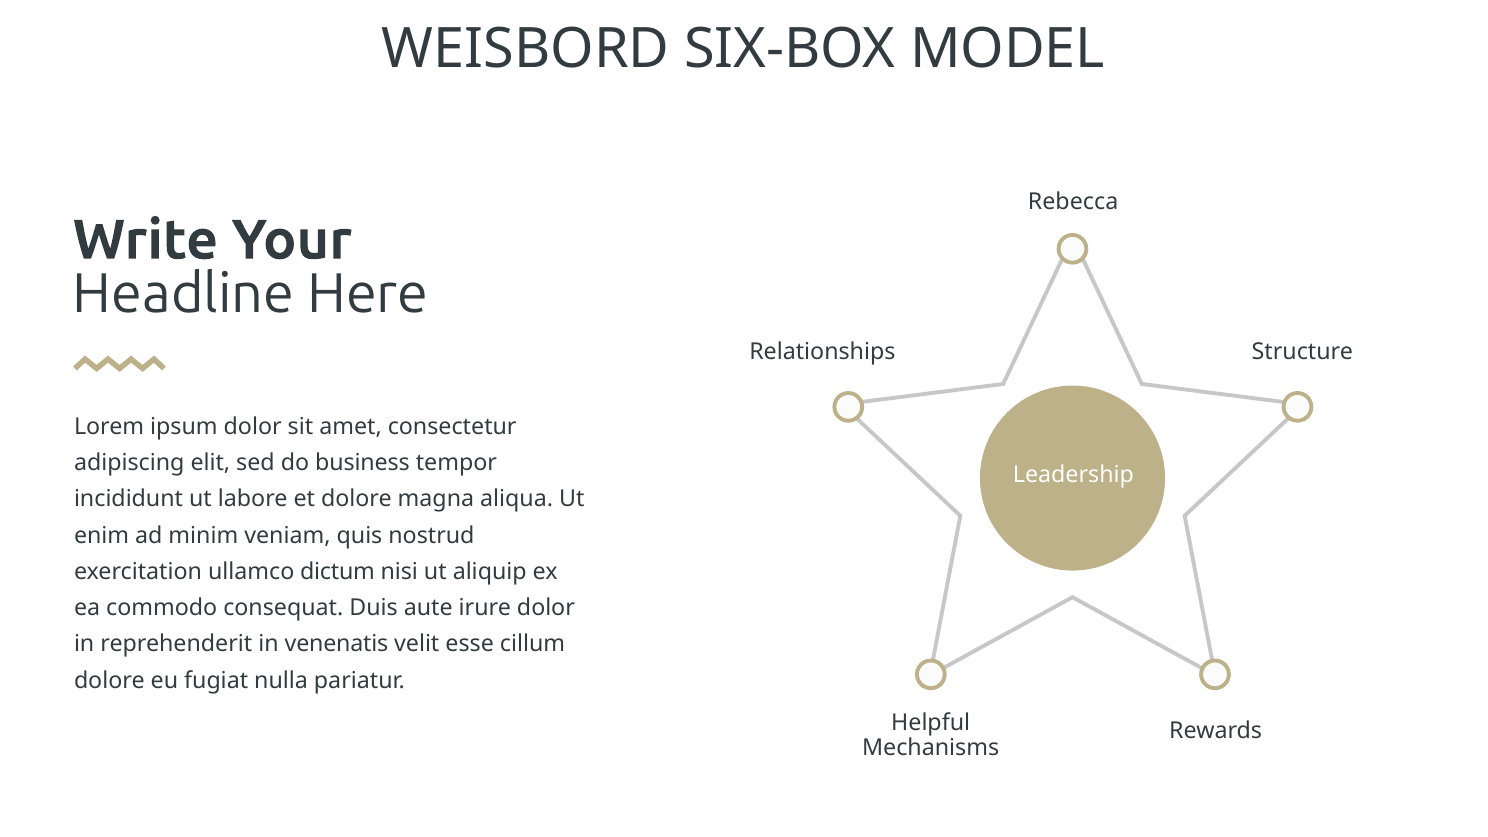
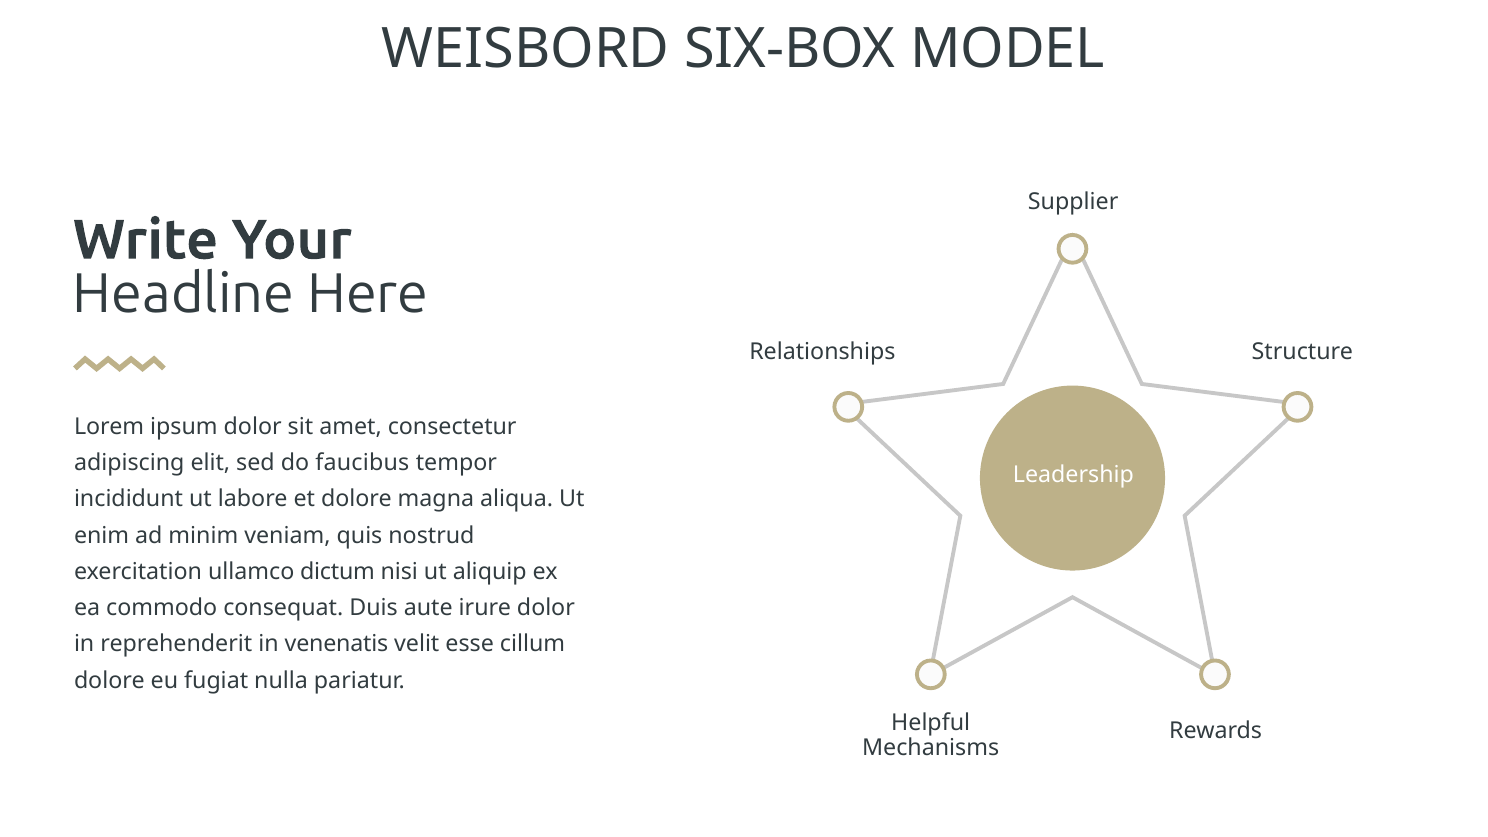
Rebecca: Rebecca -> Supplier (1073, 201)
business: business -> faucibus (362, 463)
